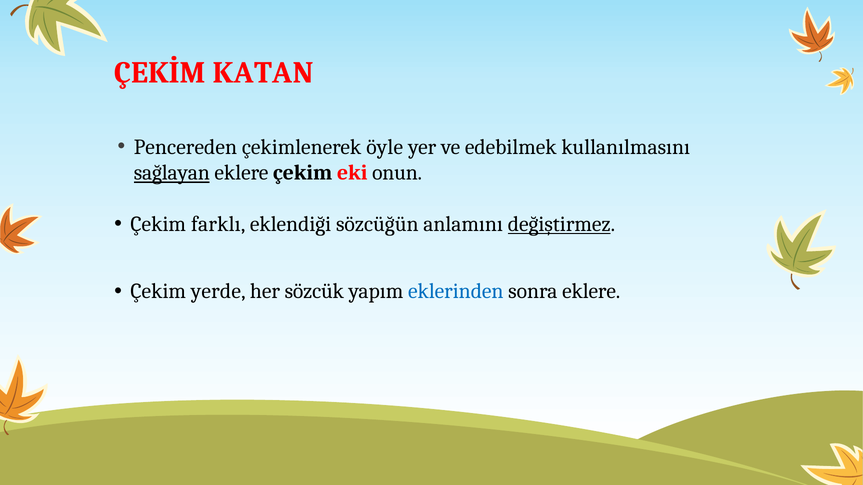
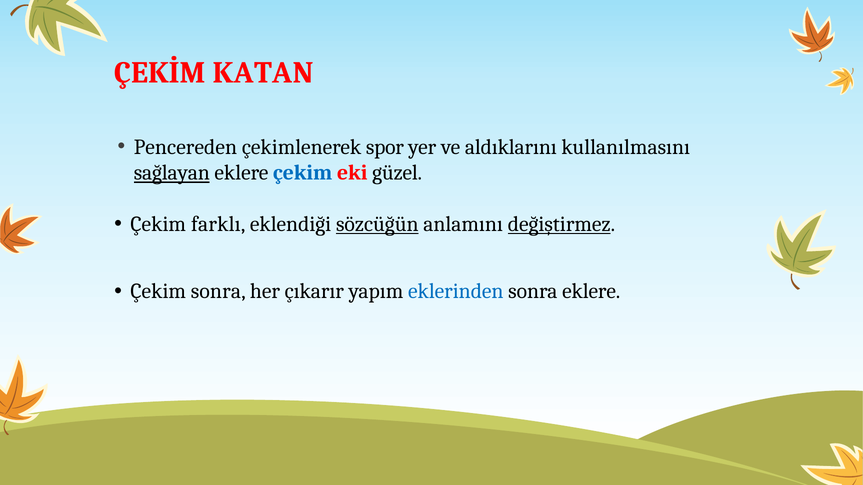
öyle: öyle -> spor (385, 147)
edebilmek: edebilmek -> aldıklarını (511, 147)
çekim colour: black -> blue (303, 173)
onun: onun -> güzel (397, 173)
sözcüğün underline: none -> present (377, 224)
Çekim yerde: yerde -> sonra (218, 292)
sözcük: sözcük -> çıkarır (314, 292)
